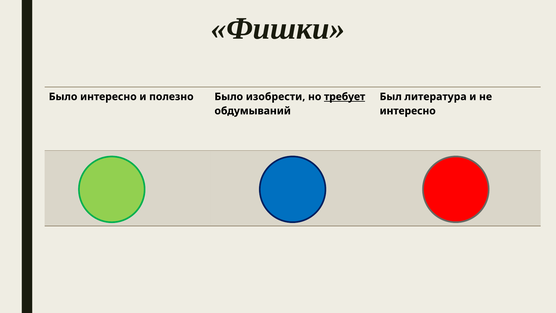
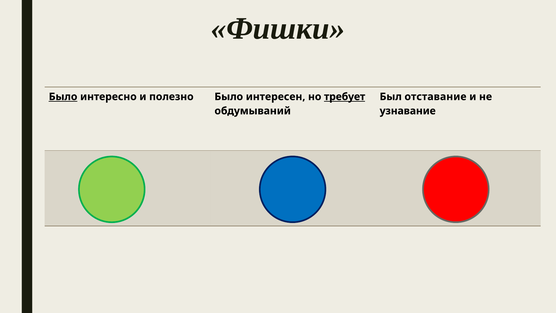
Было underline: none -> present (63, 97)
изобрести: изобрести -> интересен (276, 97)
литература: литература -> отставание (435, 97)
интересно: интересно -> узнавание (408, 111)
